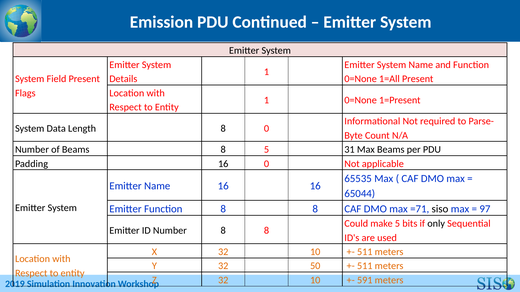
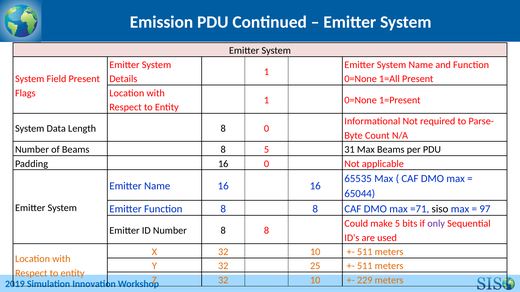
only colour: black -> purple (436, 224)
50: 50 -> 25 (315, 266)
591: 591 -> 229 (365, 281)
